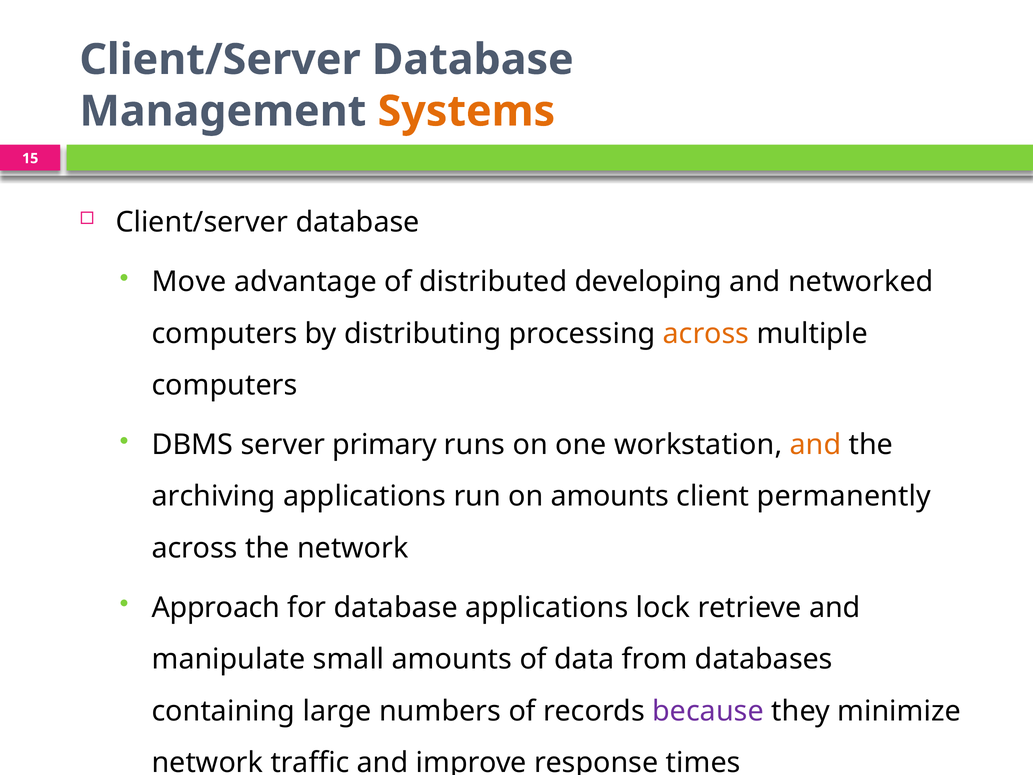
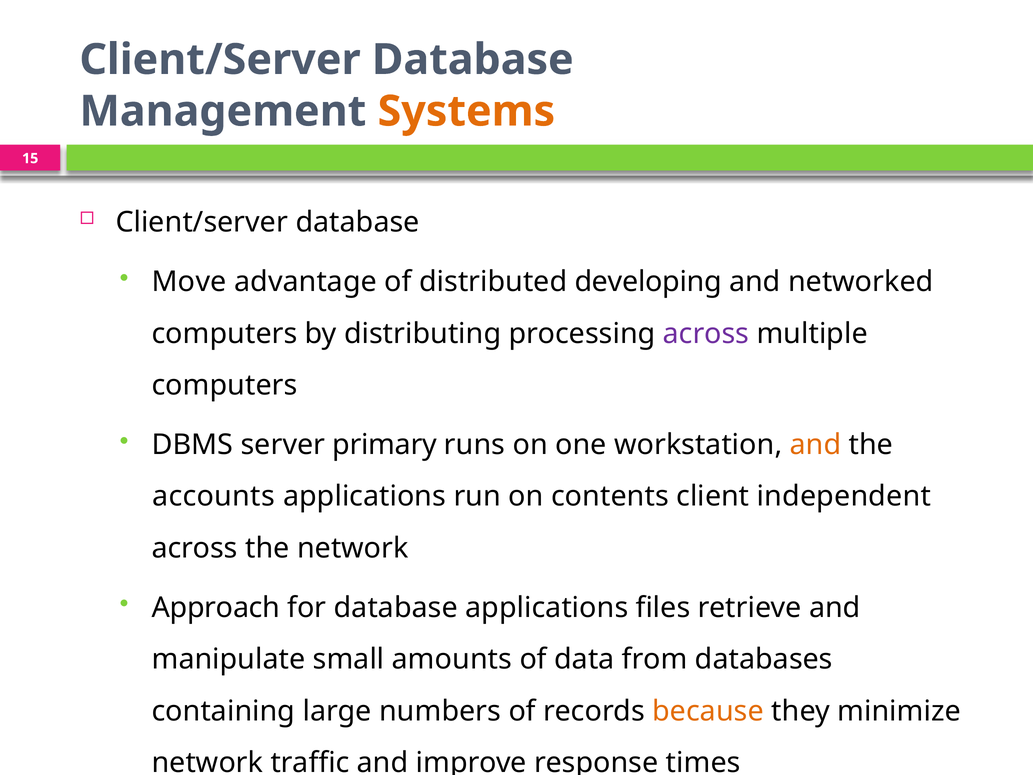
across colour: orange -> purple (706, 333)
archiving: archiving -> accounts (214, 496)
on amounts: amounts -> contents (610, 496)
permanently: permanently -> independent (844, 496)
lock: lock -> files (663, 608)
because colour: purple -> orange (708, 711)
